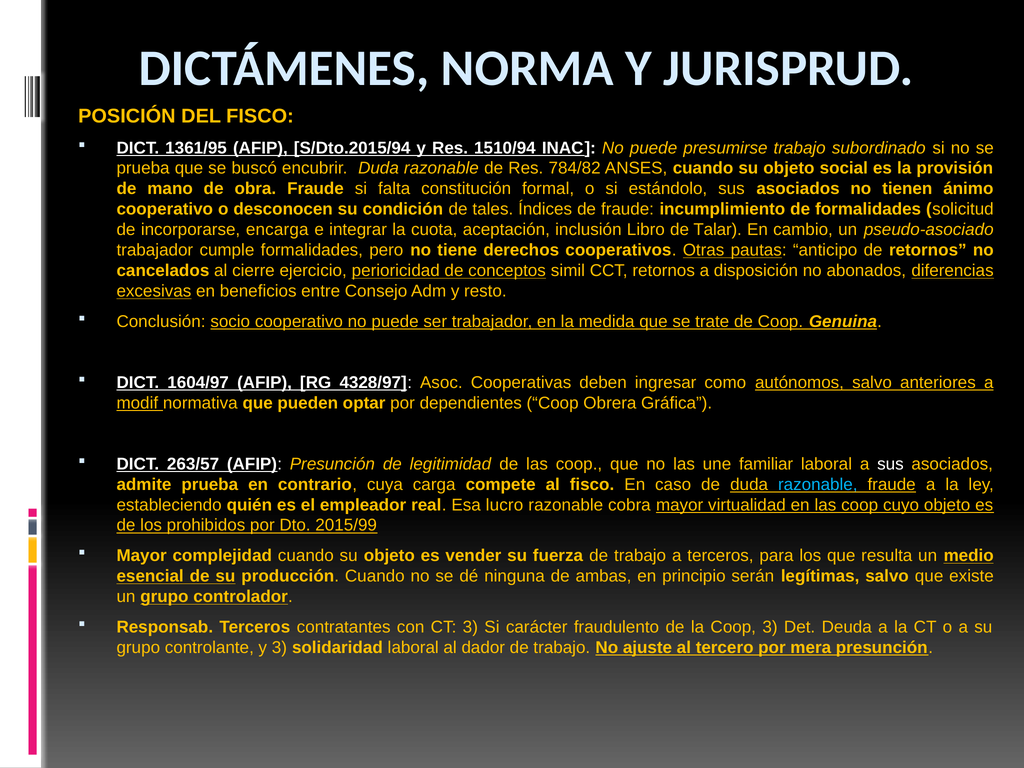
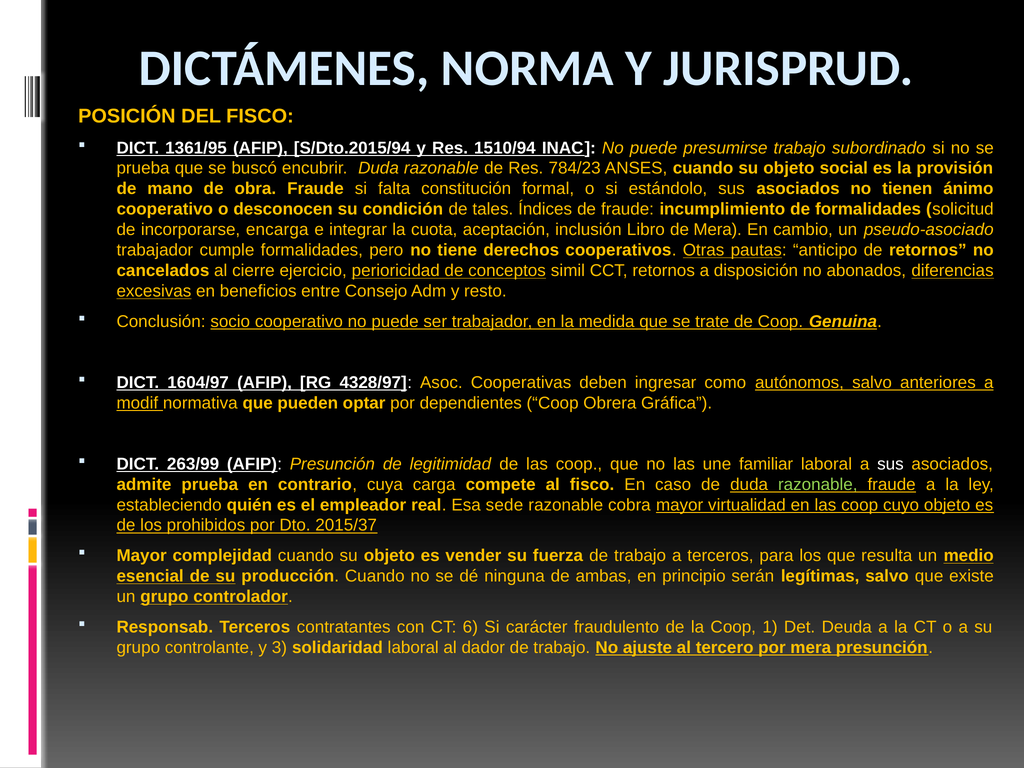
784/82: 784/82 -> 784/23 (575, 168)
de Talar: Talar -> Mera (718, 230)
263/57: 263/57 -> 263/99 (193, 464)
razonable colour: light blue -> light green (818, 484)
lucro: lucro -> sede (504, 505)
2015/99: 2015/99 -> 2015/37 (346, 525)
CT 3: 3 -> 6 (470, 627)
Coop 3: 3 -> 1 (770, 627)
